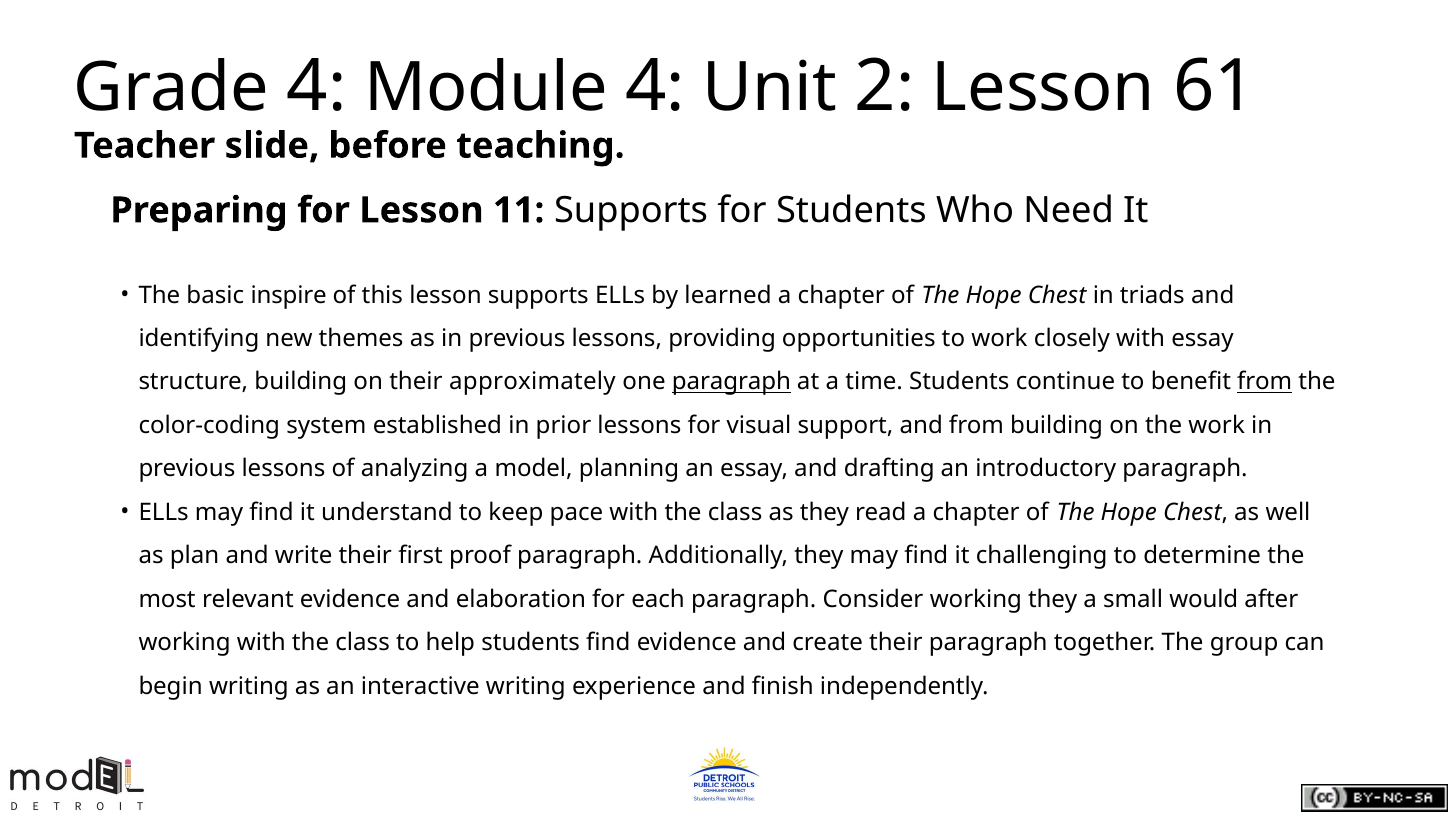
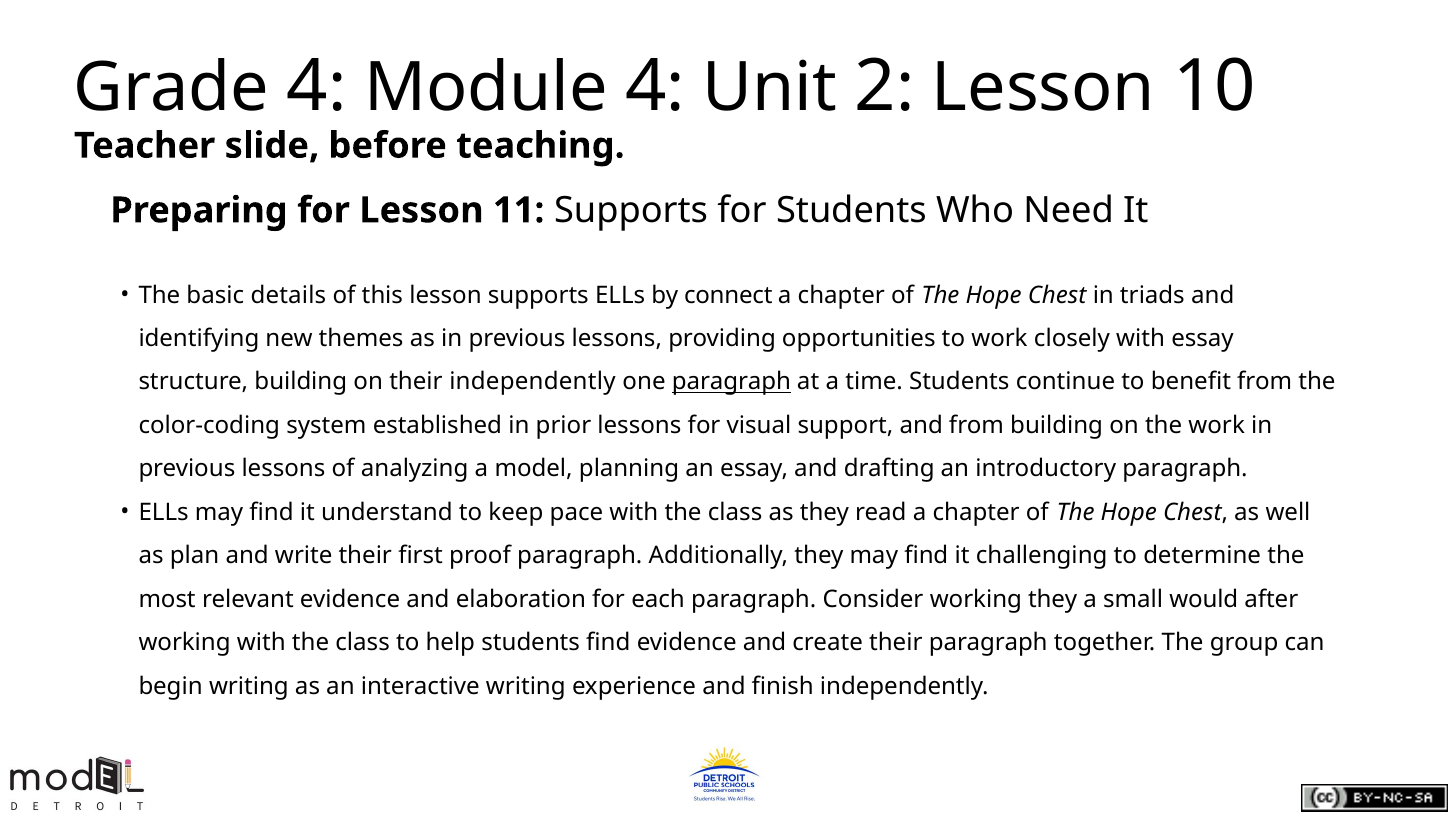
61: 61 -> 10 (1214, 87)
inspire: inspire -> details (288, 295)
learned: learned -> connect (728, 295)
their approximately: approximately -> independently (532, 382)
from underline: present -> none (1265, 382)
